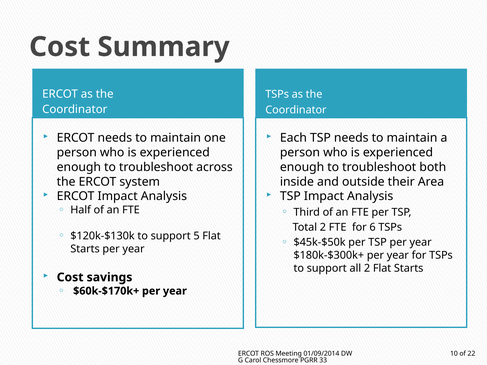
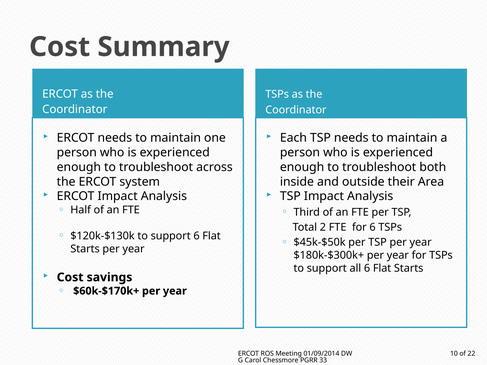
support 5: 5 -> 6 (197, 236)
all 2: 2 -> 6 (367, 268)
